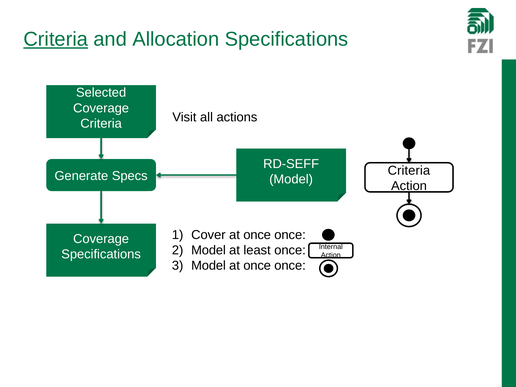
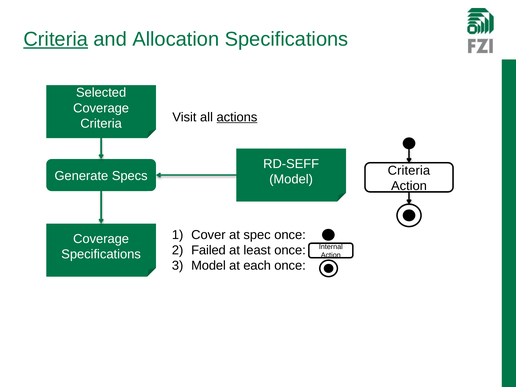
actions underline: none -> present (237, 117)
Cover at once: once -> spec (257, 235)
Model: Model -> Failed (208, 250)
once: once -> each (257, 266)
